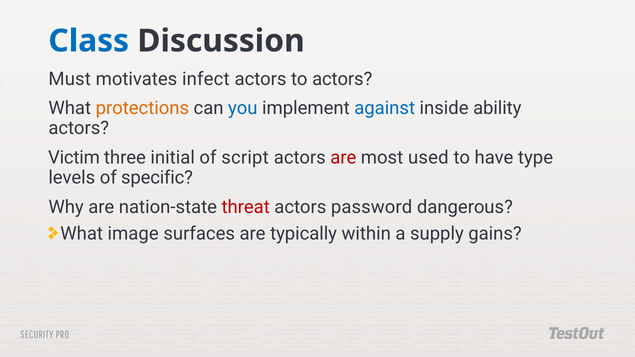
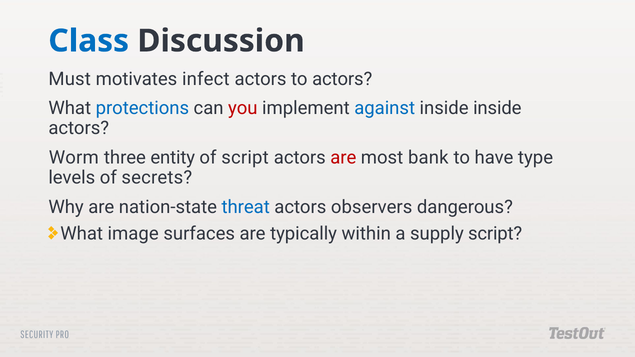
protections colour: orange -> blue (142, 108)
you colour: blue -> red (243, 108)
inside ability: ability -> inside (497, 108)
Victim: Victim -> Worm (74, 158)
initial: initial -> entity (173, 158)
used: used -> bank (428, 158)
specific: specific -> secrets (157, 178)
threat colour: red -> blue (246, 207)
password: password -> observers (372, 207)
supply gains: gains -> script (495, 234)
